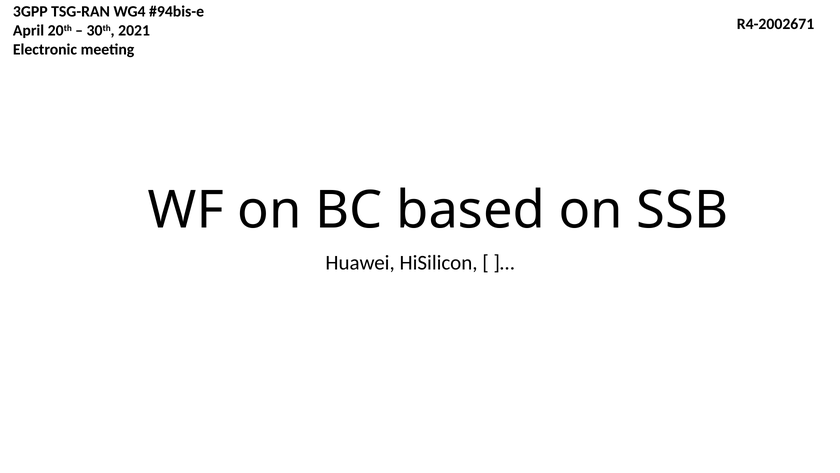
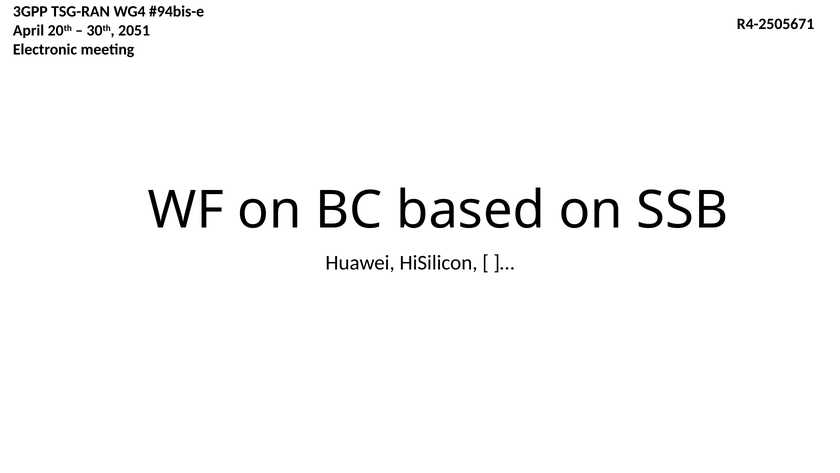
R4-2002671: R4-2002671 -> R4-2505671 (776, 24)
2021: 2021 -> 2051 (134, 31)
